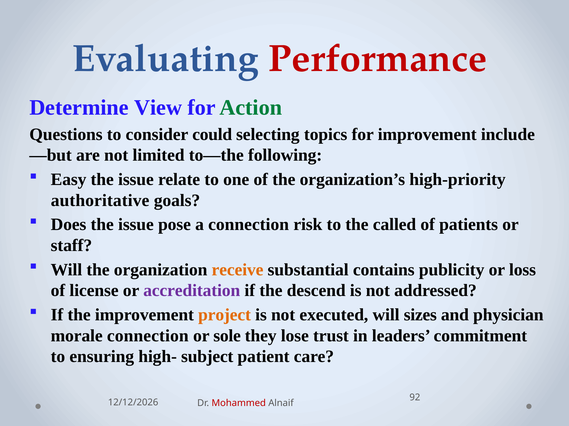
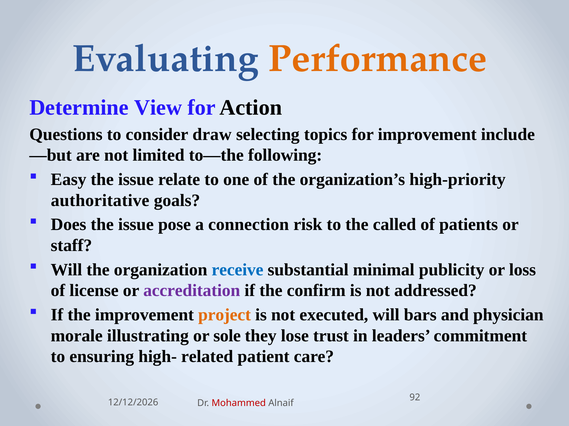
Performance colour: red -> orange (378, 59)
Action colour: green -> black (251, 108)
could: could -> draw (212, 135)
receive colour: orange -> blue (238, 270)
contains: contains -> minimal (384, 270)
descend: descend -> confirm (316, 291)
sizes: sizes -> bars (420, 315)
morale connection: connection -> illustrating (148, 336)
subject: subject -> related (207, 357)
